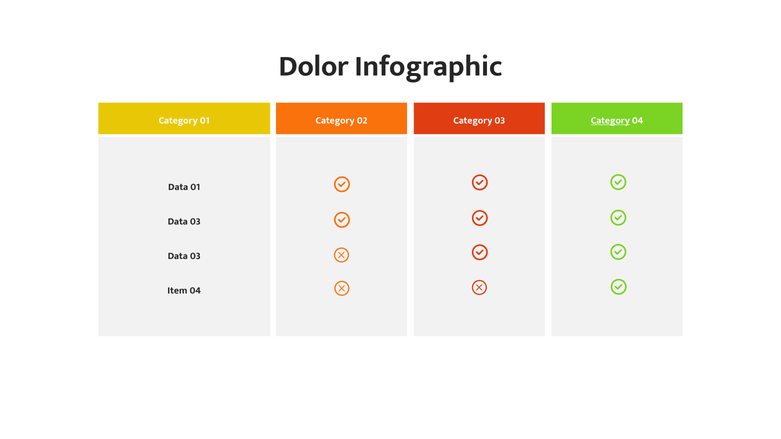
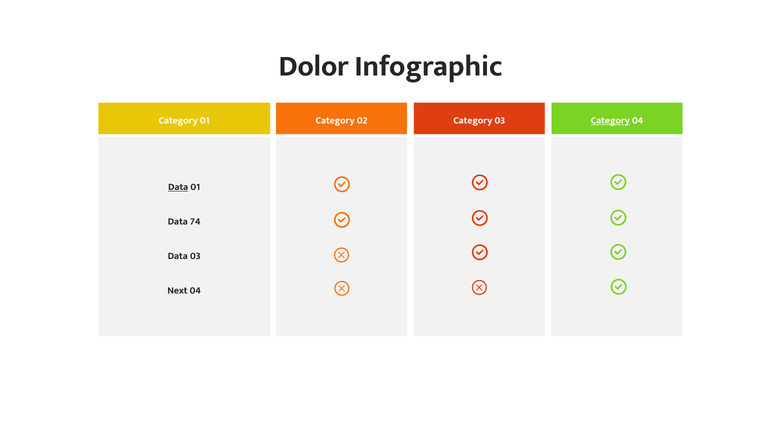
Data underline: none -> present (178, 187)
03: 03 -> 74 (195, 222)
Item: Item -> Next (178, 291)
